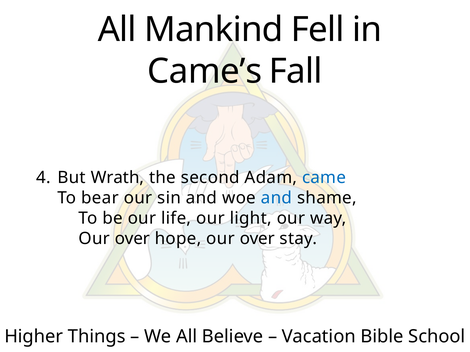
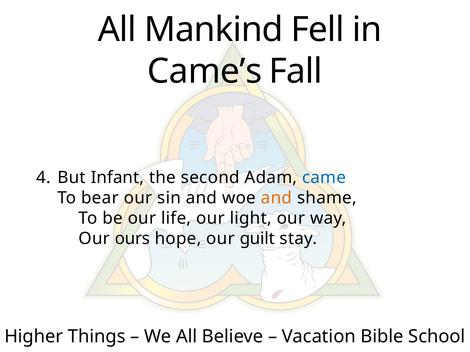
Wrath: Wrath -> Infant (117, 178)
and colour: blue -> orange (276, 198)
over: over -> ours (132, 239)
hope our over: over -> guilt (257, 239)
